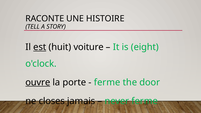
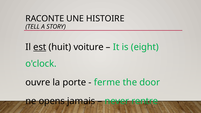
ouvre underline: present -> none (38, 82)
closes: closes -> opens (52, 101)
never ferme: ferme -> rentre (145, 101)
